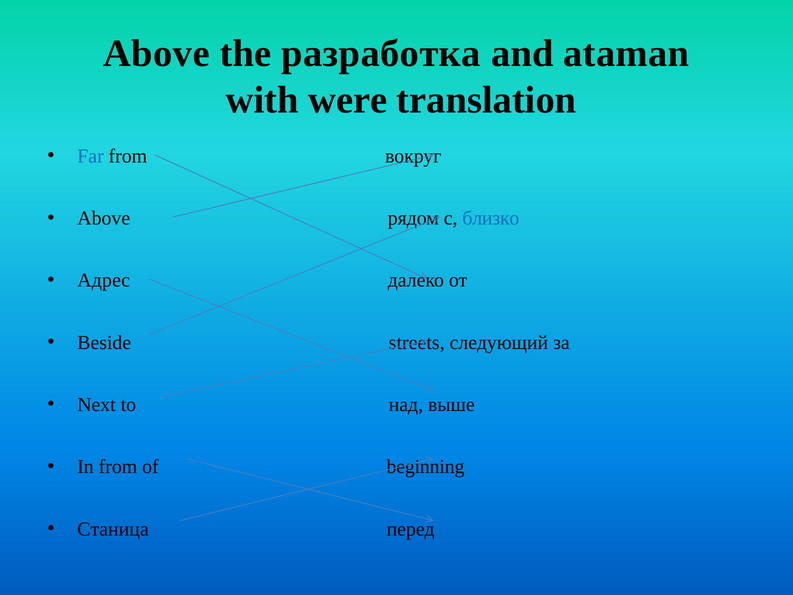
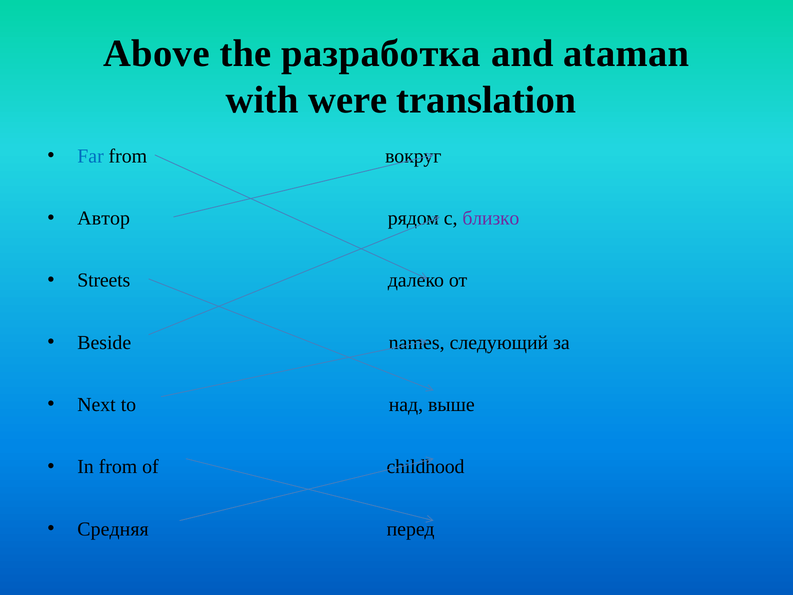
Above: Above -> Автор (104, 218)
близко colour: blue -> purple (491, 218)
Адрес: Адрес -> Streets (104, 280)
streets: streets -> names (417, 342)
beginning: beginning -> childhood (425, 467)
Станица: Станица -> Средняя (113, 529)
